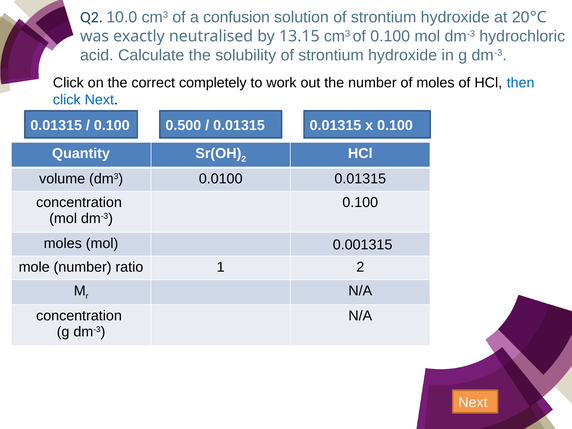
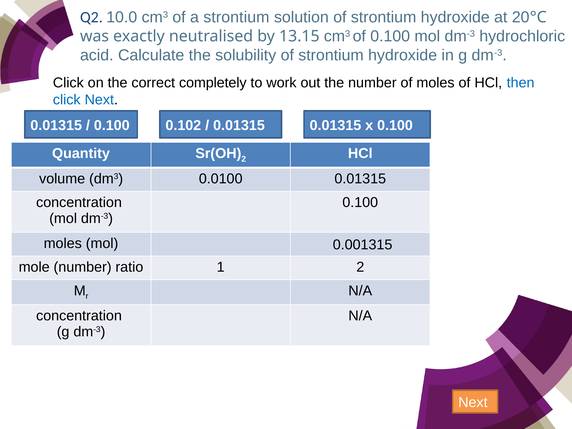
a confusion: confusion -> strontium (236, 17)
0.500: 0.500 -> 0.102 (183, 125)
